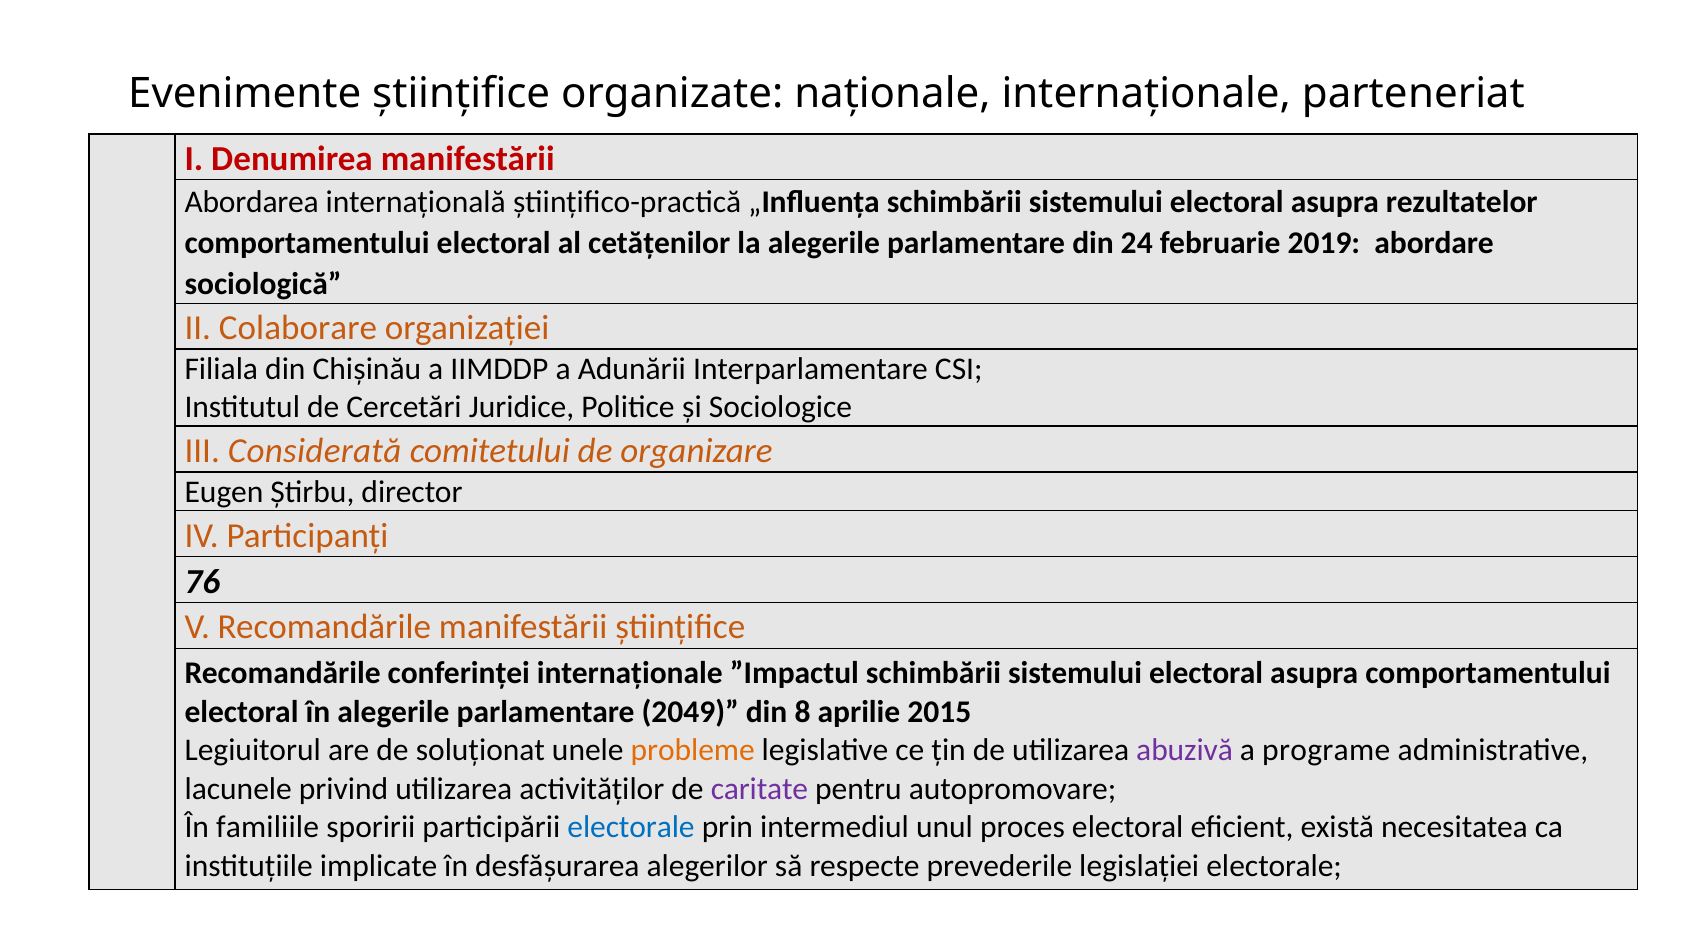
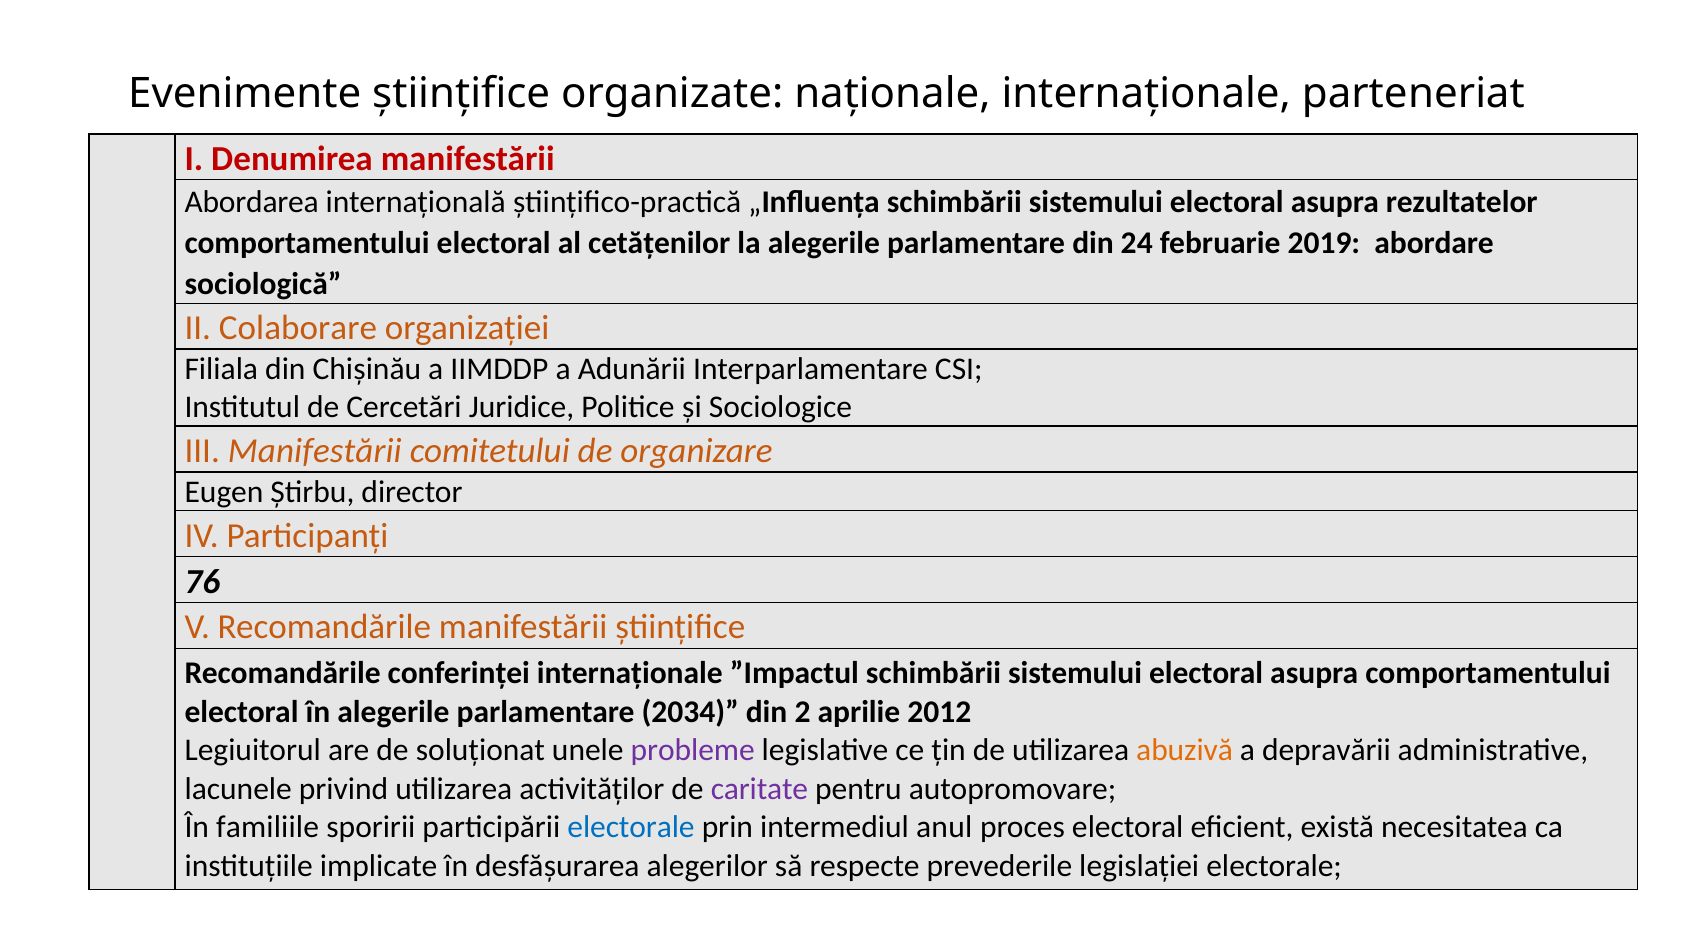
III Considerată: Considerată -> Manifestării (315, 451)
2049: 2049 -> 2034 (690, 712)
8: 8 -> 2 (803, 712)
2015: 2015 -> 2012 (939, 712)
probleme colour: orange -> purple (693, 750)
abuzivă colour: purple -> orange (1185, 750)
programe: programe -> depravării (1326, 750)
unul: unul -> anul (944, 827)
